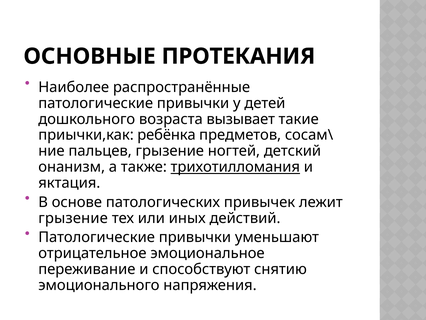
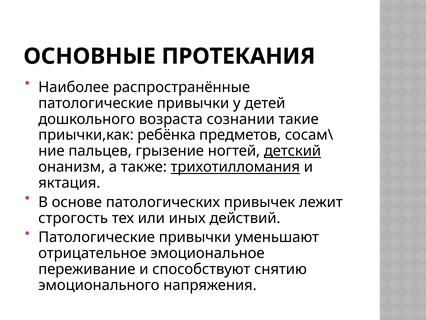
вызывает: вызывает -> сознании (241, 119)
детский underline: none -> present (292, 151)
грызение: грызение -> строгость (73, 218)
